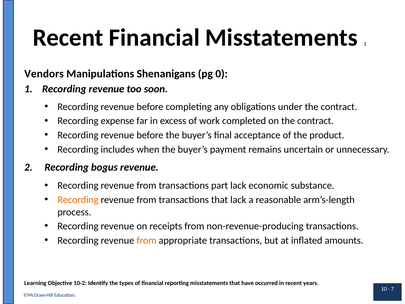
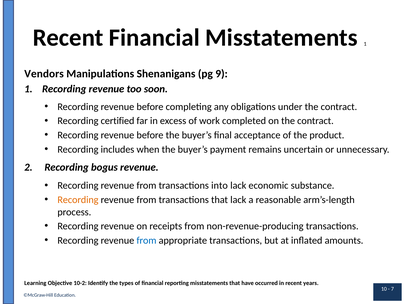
0: 0 -> 9 (222, 74)
expense: expense -> certified (118, 121)
part: part -> into (220, 185)
from colour: orange -> blue (146, 240)
